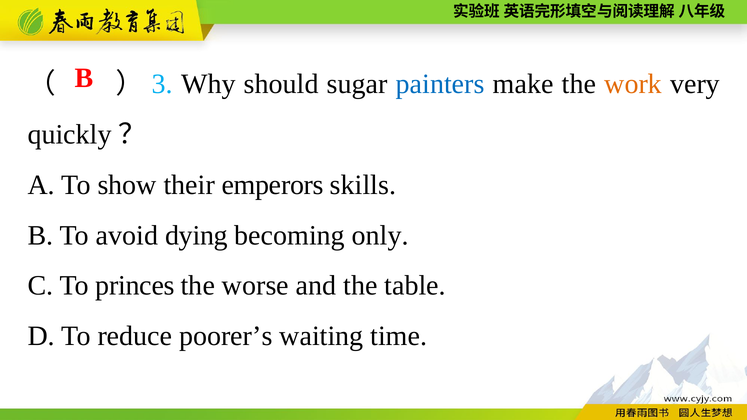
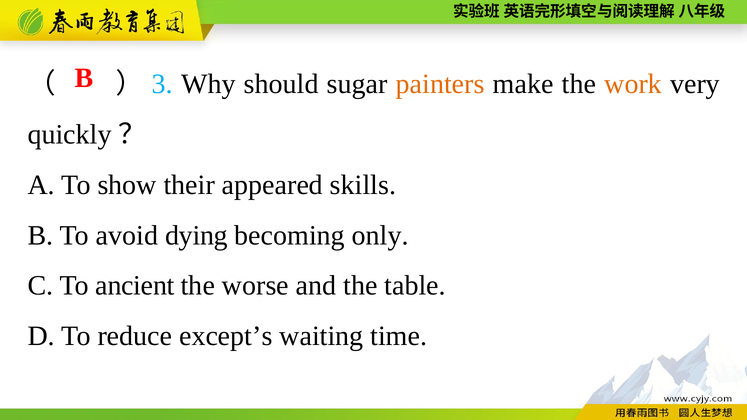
painters colour: blue -> orange (440, 84)
emperors: emperors -> appeared (272, 185)
princes: princes -> ancient (135, 286)
poorer’s: poorer’s -> except’s (226, 336)
